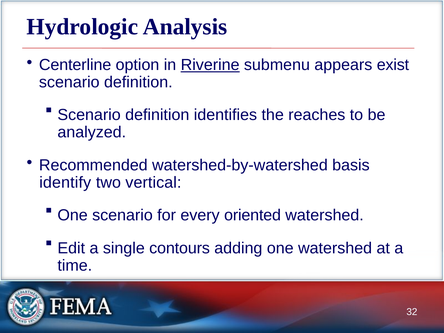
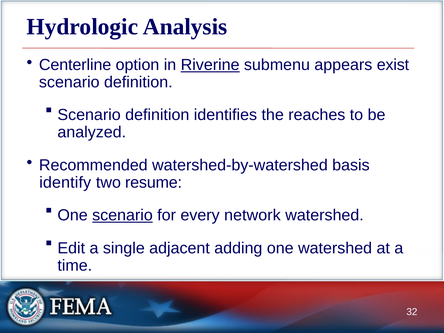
vertical: vertical -> resume (154, 182)
scenario underline: none -> present (122, 215)
oriented: oriented -> network (252, 215)
contours: contours -> adjacent (180, 248)
